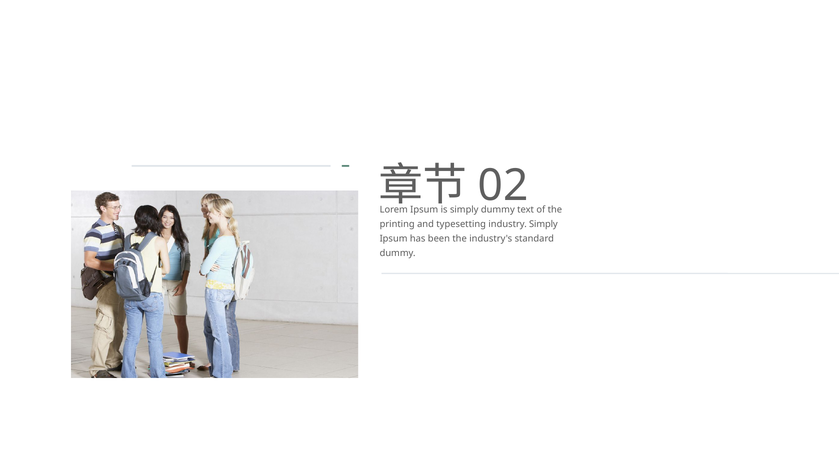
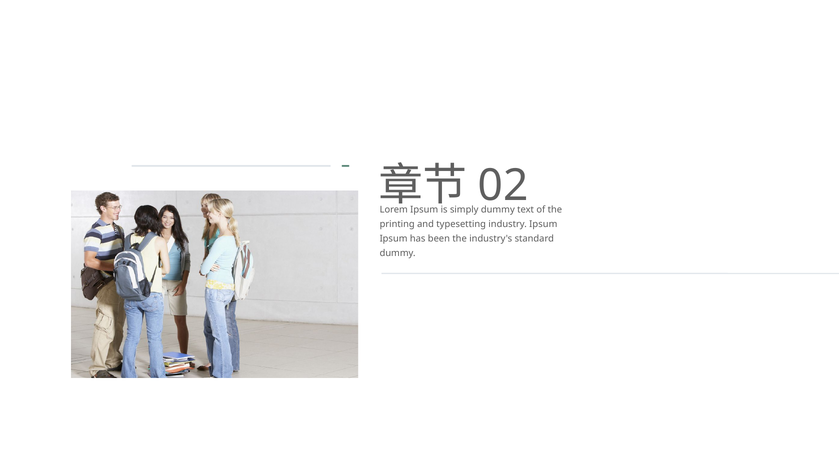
industry Simply: Simply -> Ipsum (543, 224)
